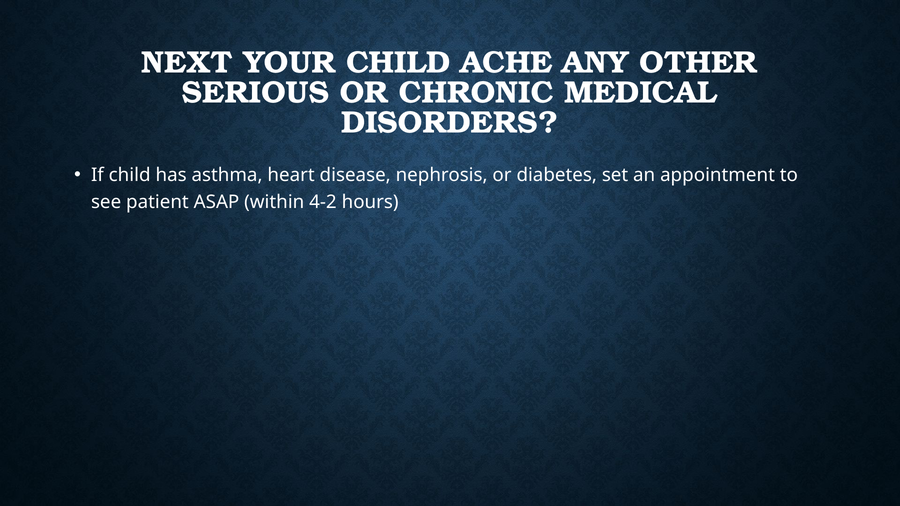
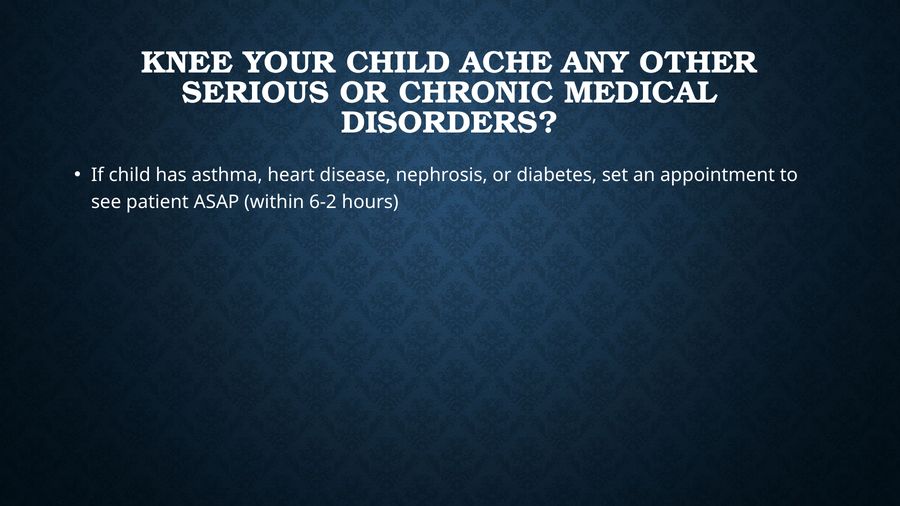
NEXT: NEXT -> KNEE (187, 63)
4-2: 4-2 -> 6-2 (323, 202)
